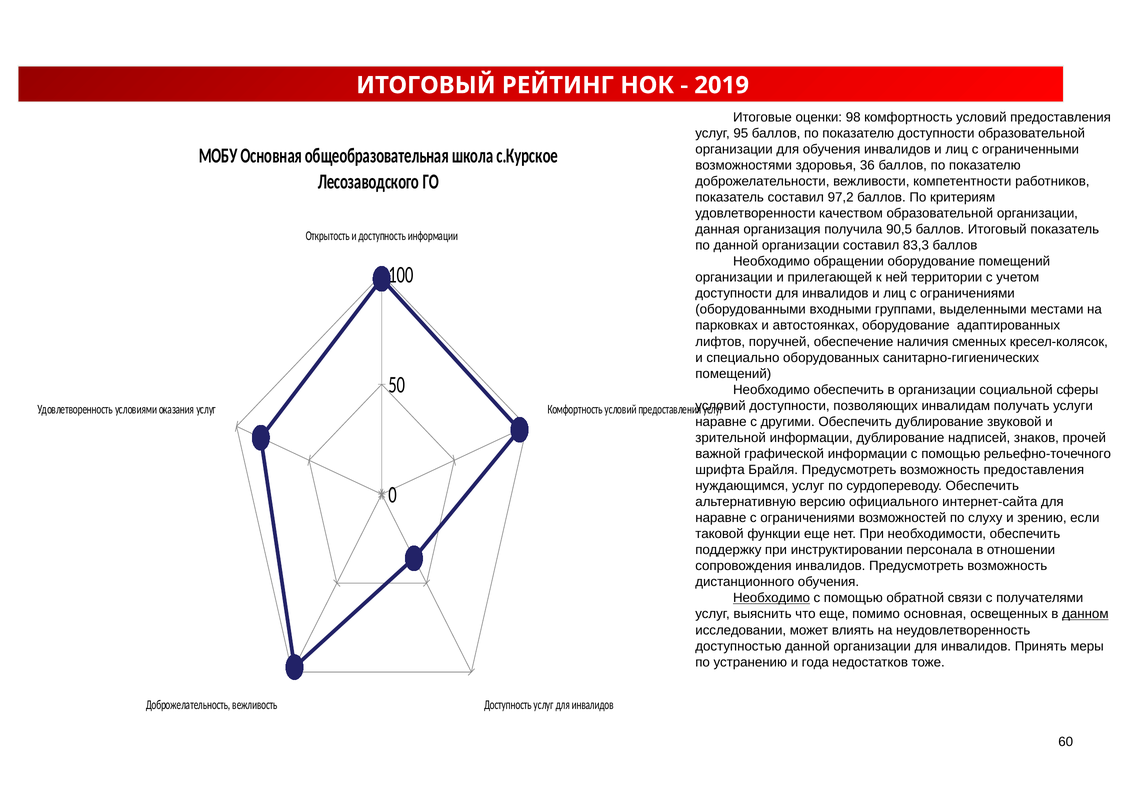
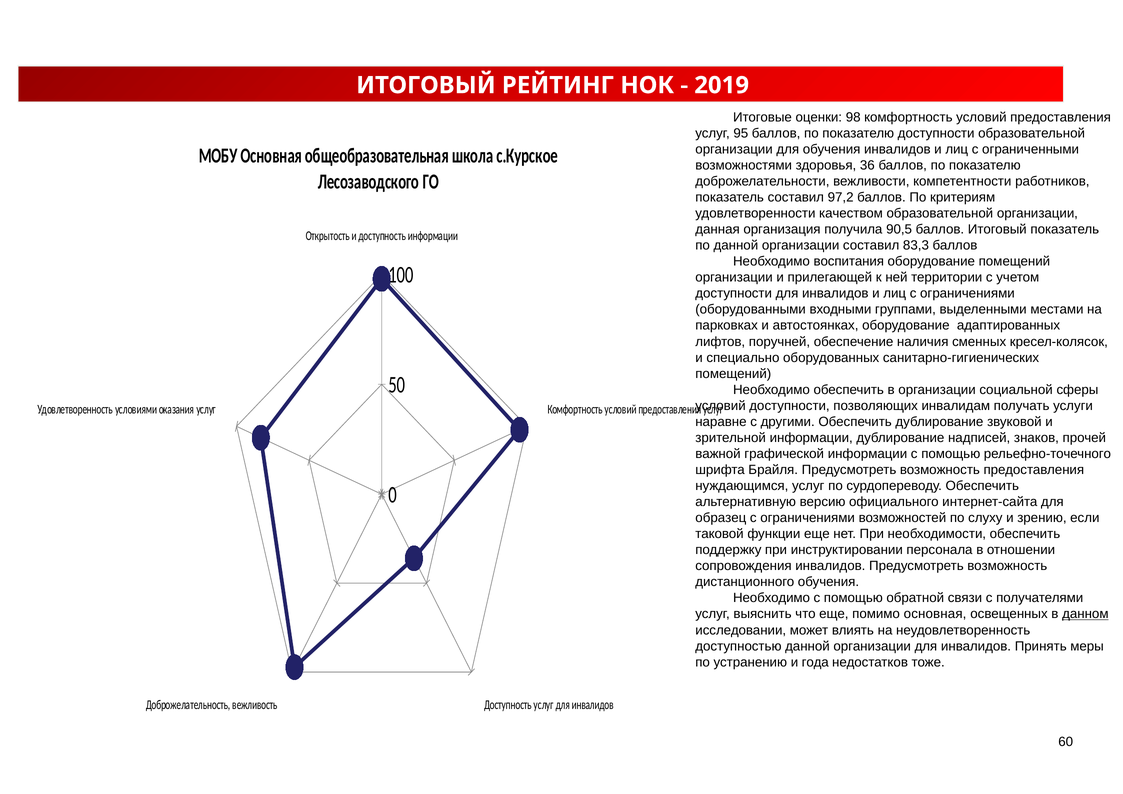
обращении: обращении -> воспитания (849, 261)
наравне: наравне -> образец (721, 518)
Необходимо underline: present -> none (771, 598)
